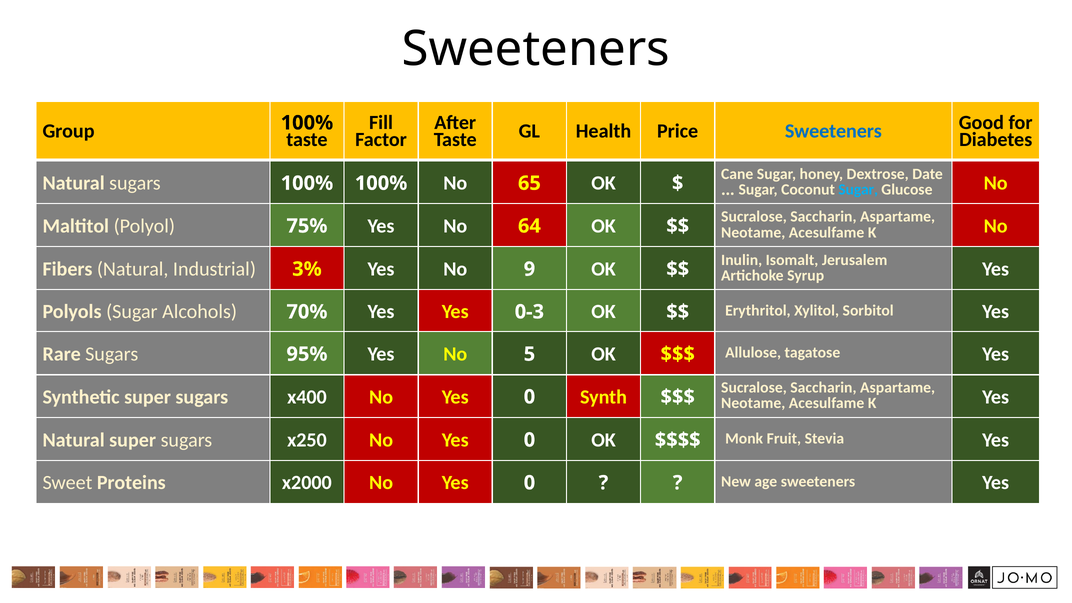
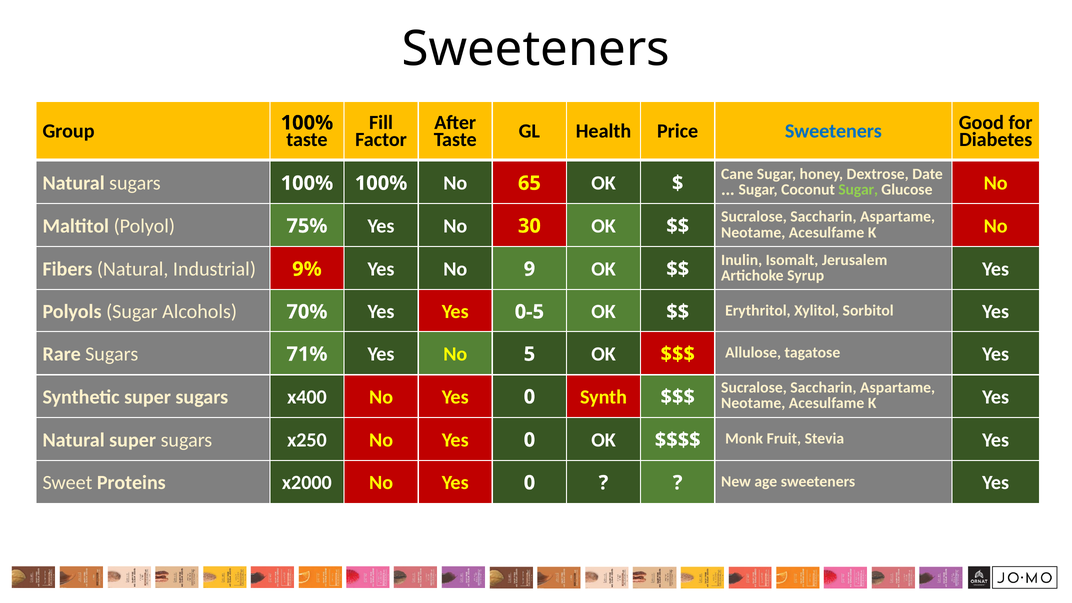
Sugar colour: light blue -> light green (858, 190)
64: 64 -> 30 (529, 226)
3%: 3% -> 9% (307, 269)
0-3: 0-3 -> 0-5 (529, 312)
95%: 95% -> 71% (307, 354)
